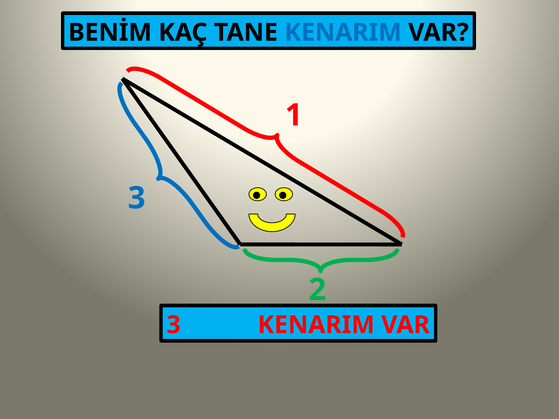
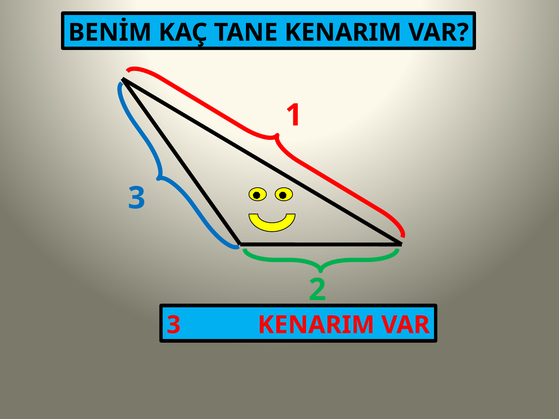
KENARIM colour: blue -> black (343, 32)
